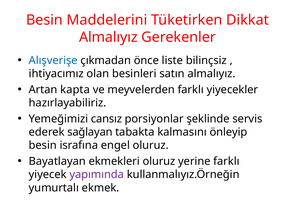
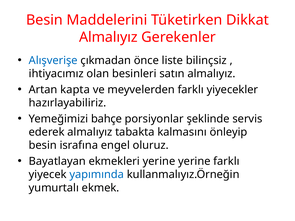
cansız: cansız -> bahçe (107, 119)
ederek sağlayan: sağlayan -> almalıyız (90, 132)
ekmekleri oluruz: oluruz -> yerine (159, 161)
yapımında colour: purple -> blue (97, 175)
